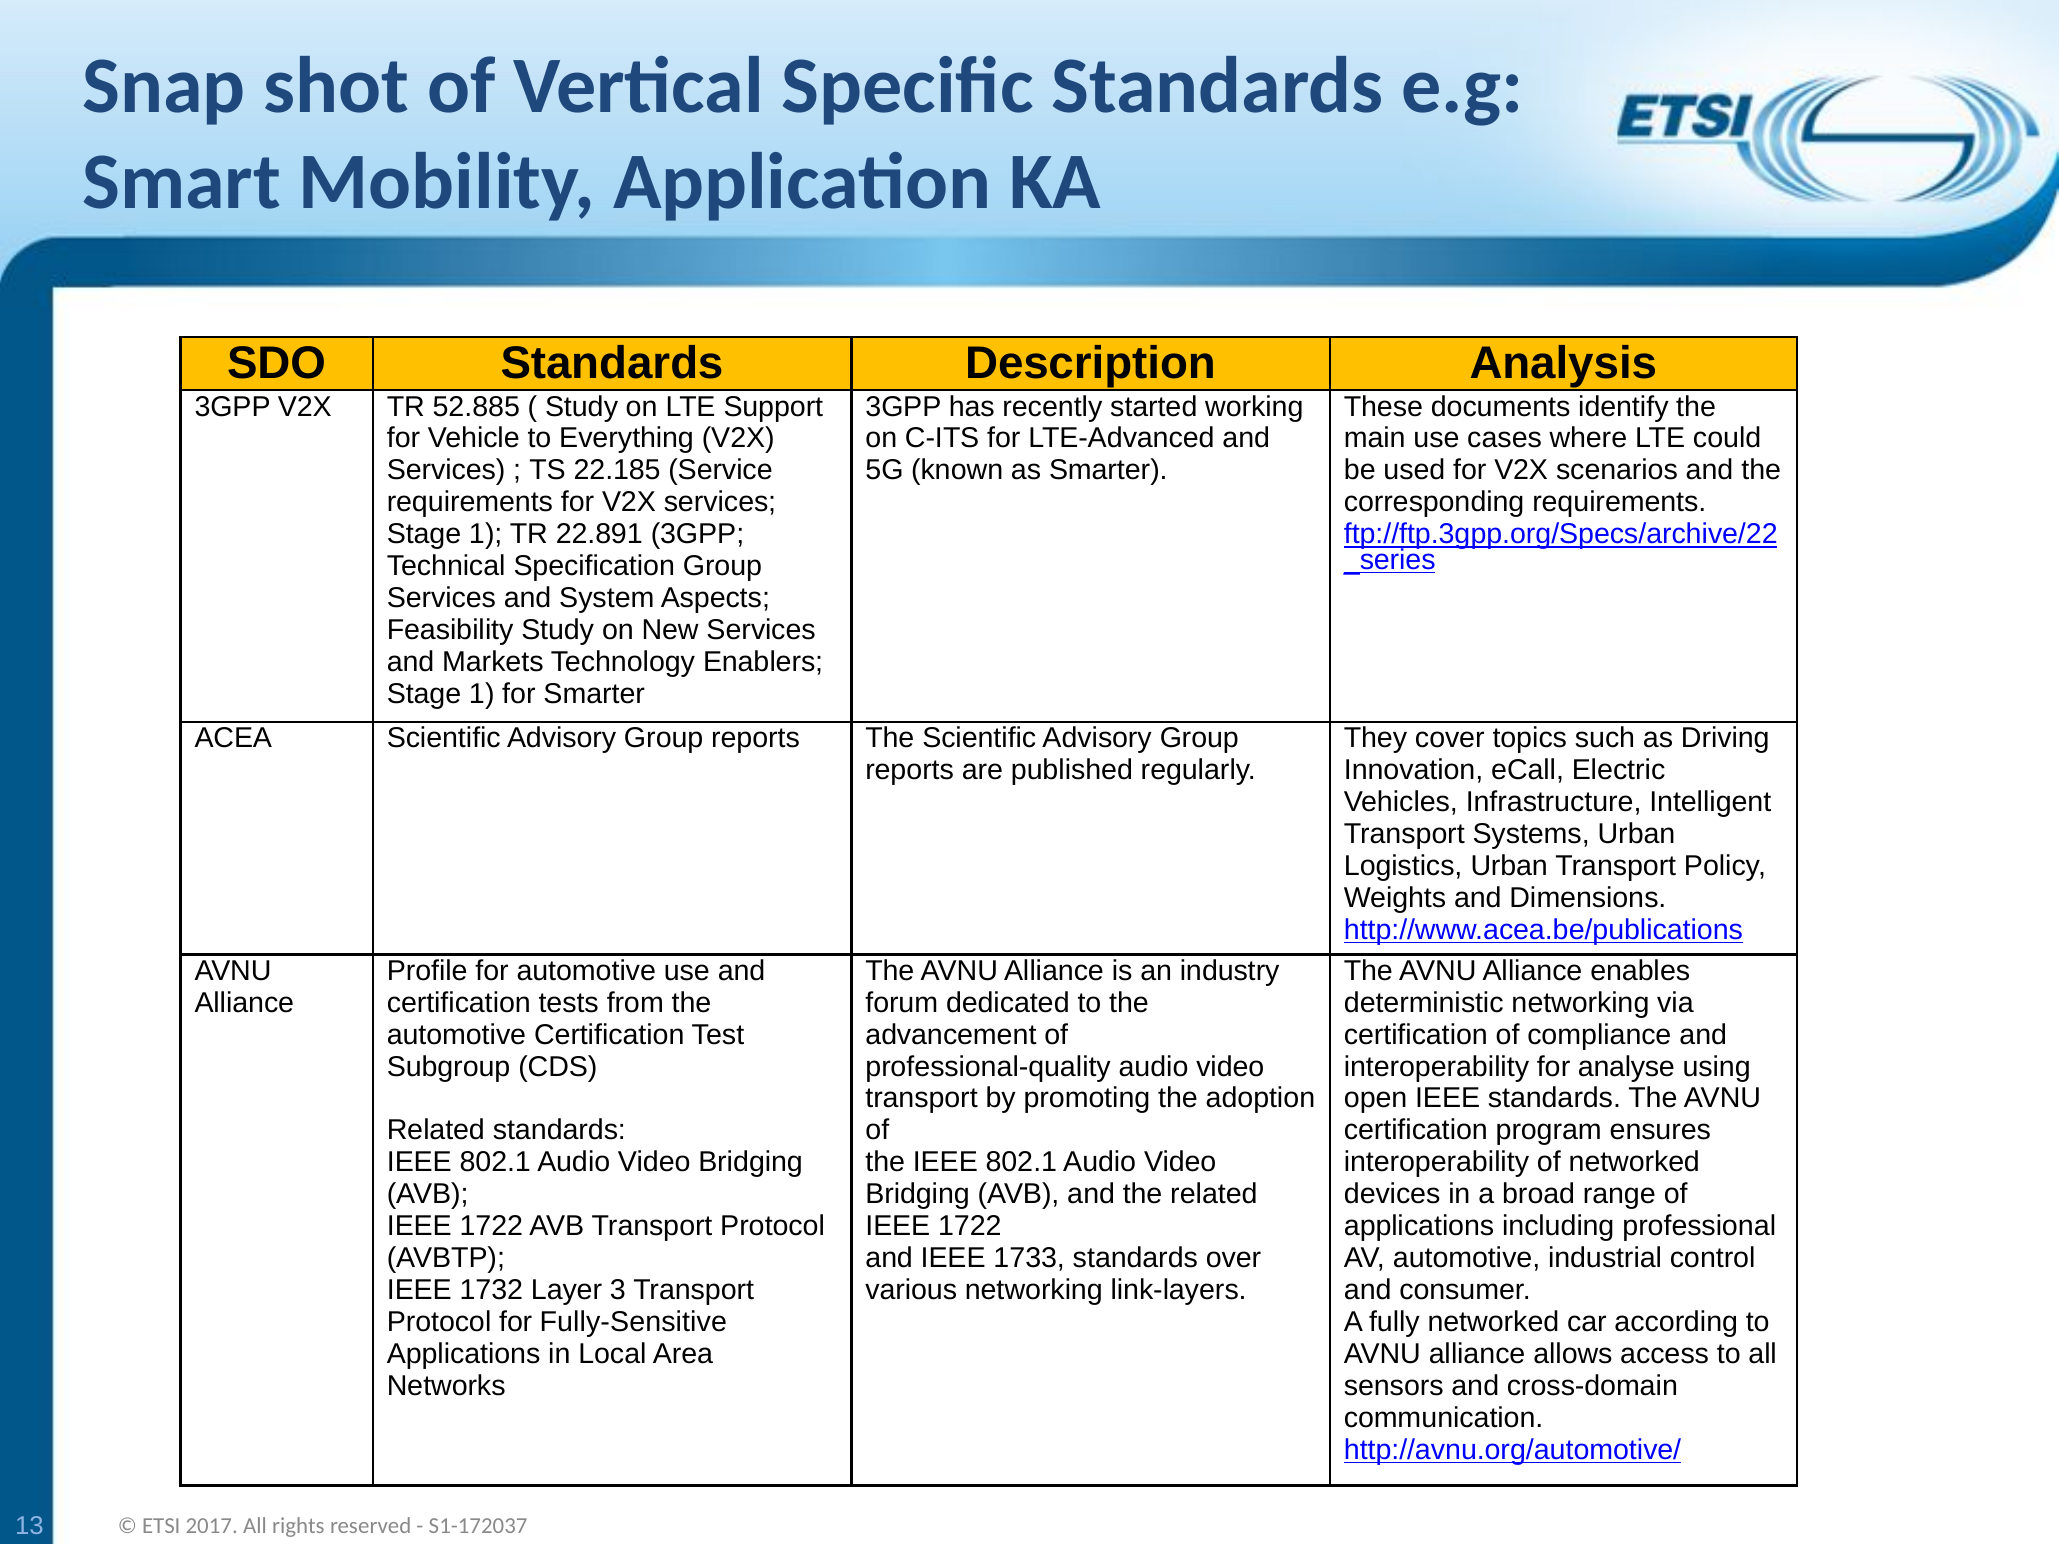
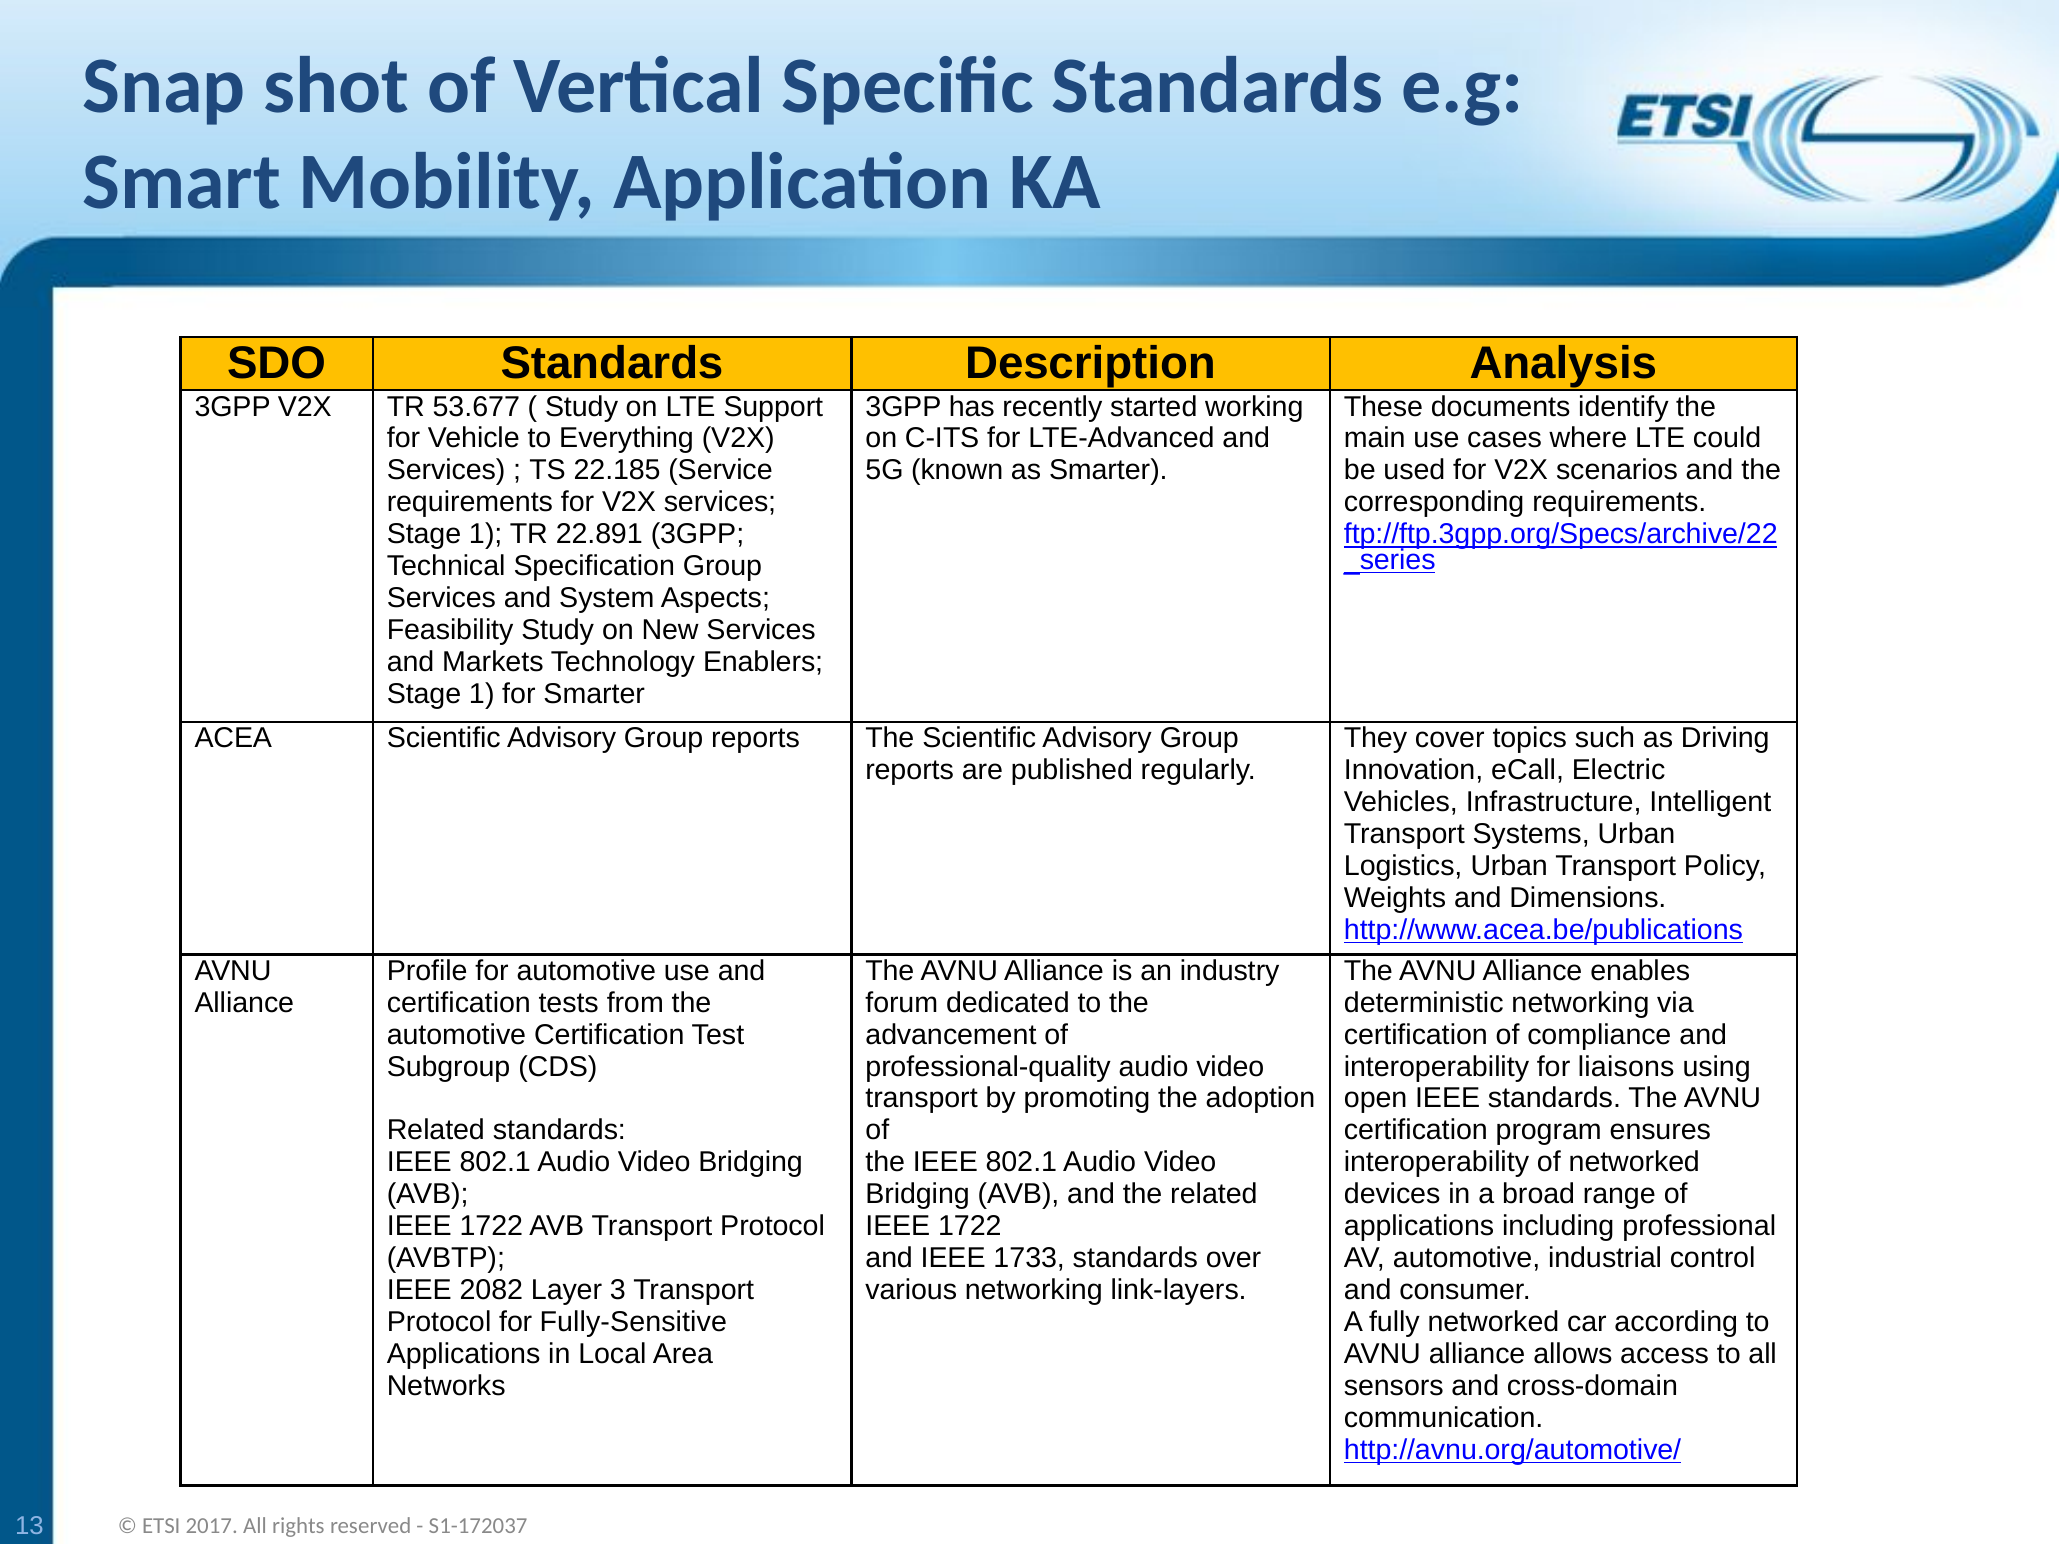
52.885: 52.885 -> 53.677 (476, 407)
analyse: analyse -> liaisons (1626, 1067)
1732: 1732 -> 2082 (491, 1290)
